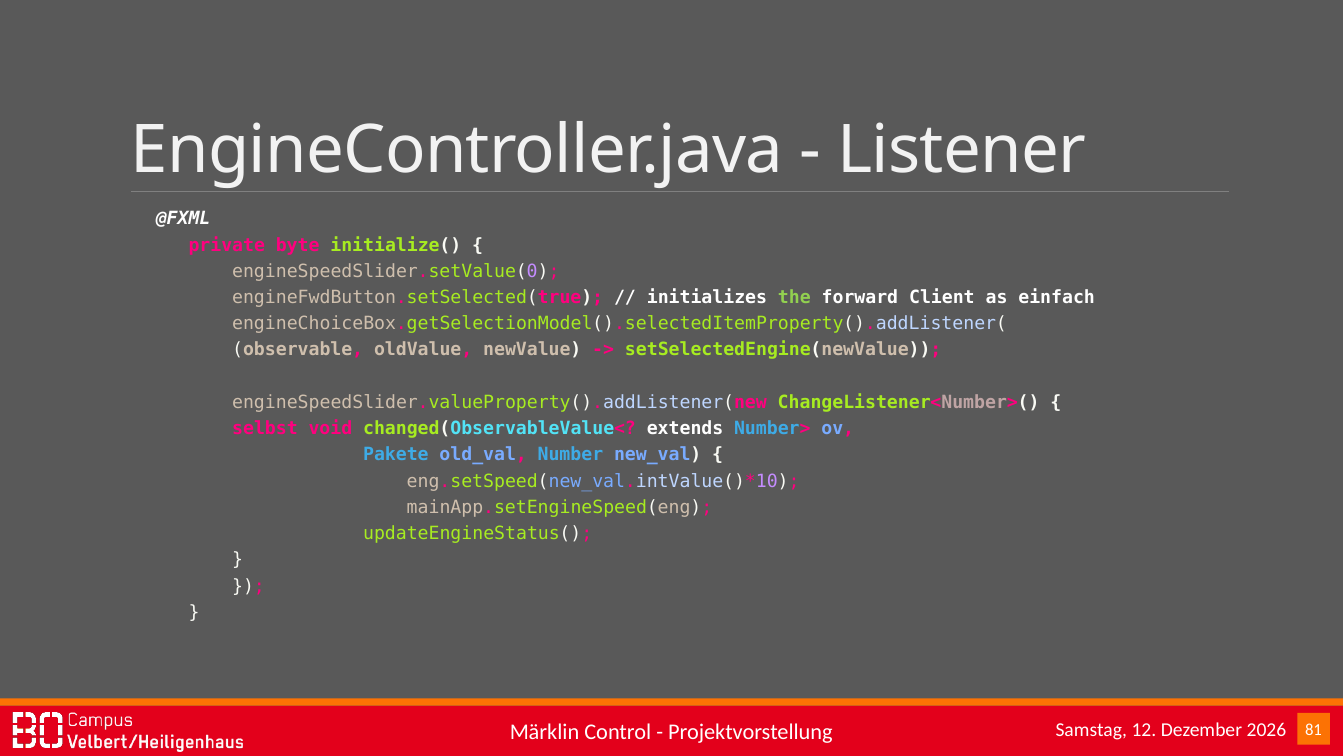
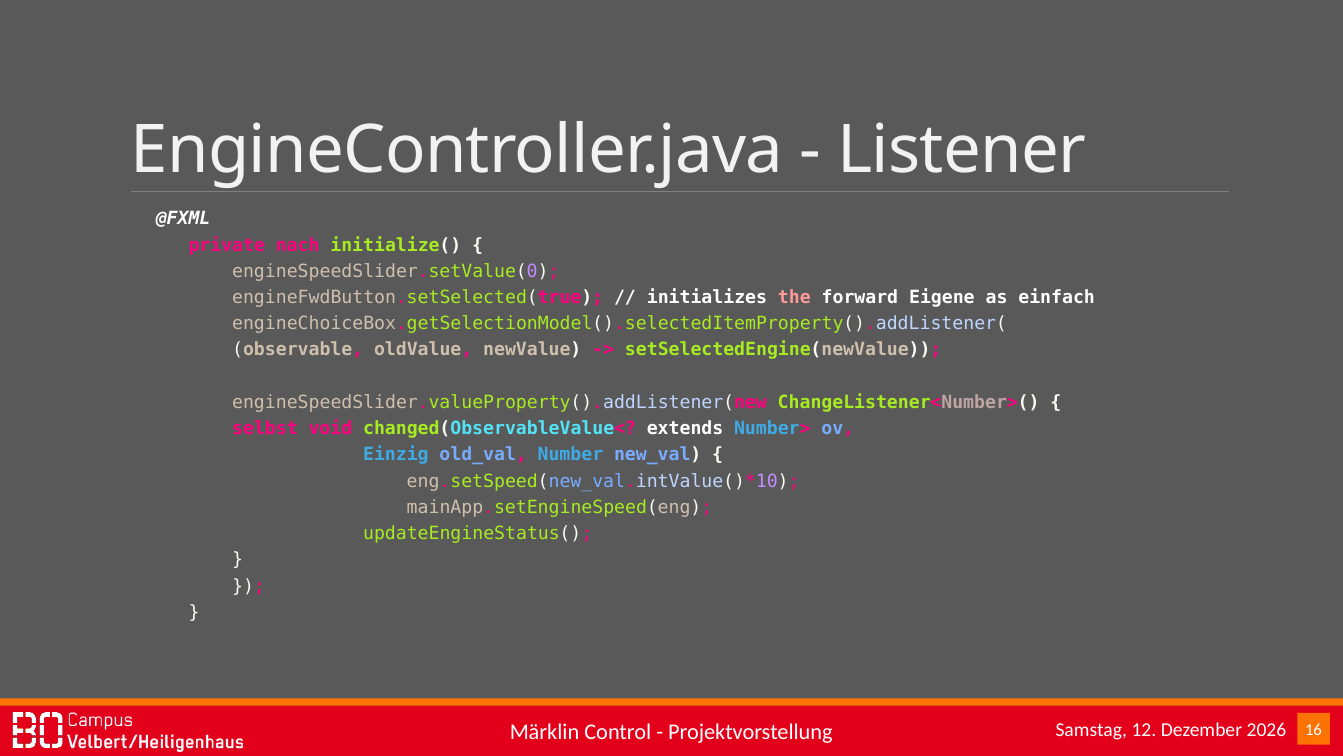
byte: byte -> nach (298, 245)
the colour: light green -> pink (794, 297)
Client: Client -> Eigene (942, 297)
Pakete: Pakete -> Einzig (396, 455)
81: 81 -> 16 (1314, 729)
